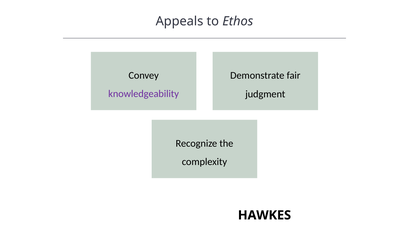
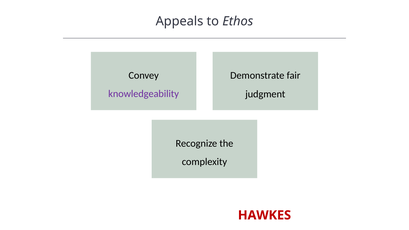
HAWKES colour: black -> red (264, 215)
